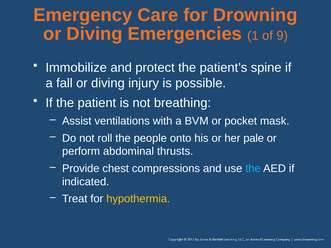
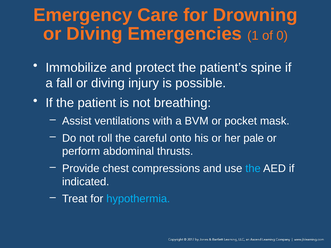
9: 9 -> 0 (282, 36)
people: people -> careful (150, 138)
hypothermia colour: yellow -> light blue (138, 199)
